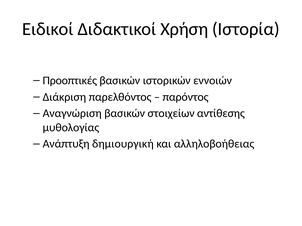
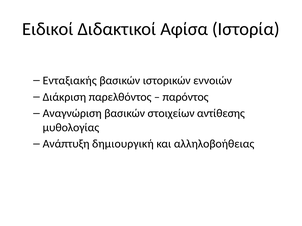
Χρήση: Χρήση -> Αφίσα (184, 29)
Προοπτικές: Προοπτικές -> Ενταξιακής (70, 81)
